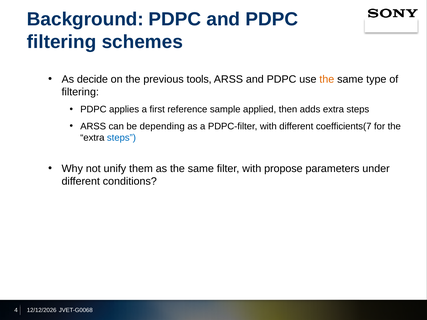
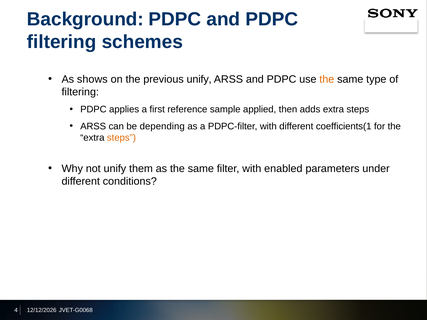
decide: decide -> shows (92, 79)
previous tools: tools -> unify (199, 79)
coefficients(7: coefficients(7 -> coefficients(1 (344, 126)
steps colour: blue -> orange (121, 138)
propose: propose -> enabled (283, 169)
